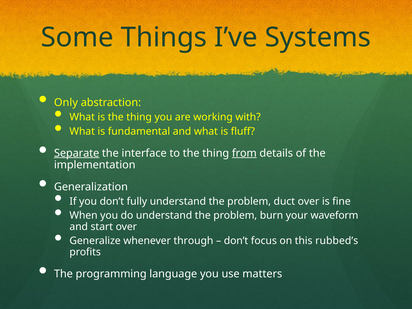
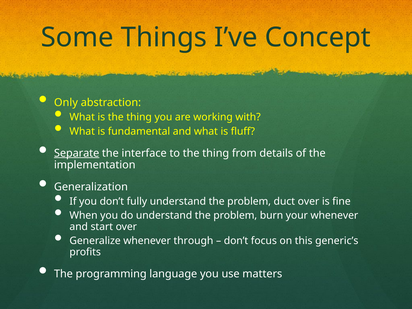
Systems: Systems -> Concept (318, 37)
from underline: present -> none (244, 153)
your waveform: waveform -> whenever (334, 216)
rubbed’s: rubbed’s -> generic’s (337, 241)
